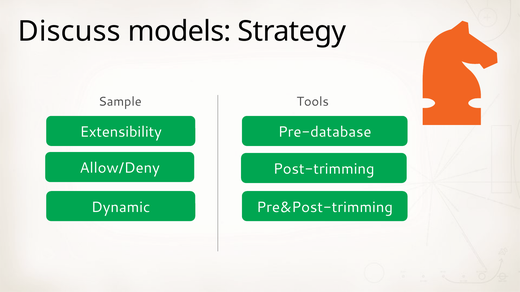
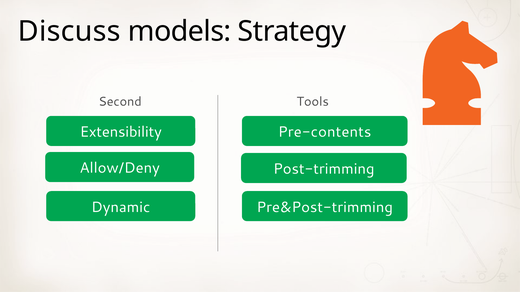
Sample: Sample -> Second (120, 102)
Pre-database: Pre-database -> Pre-contents (325, 132)
